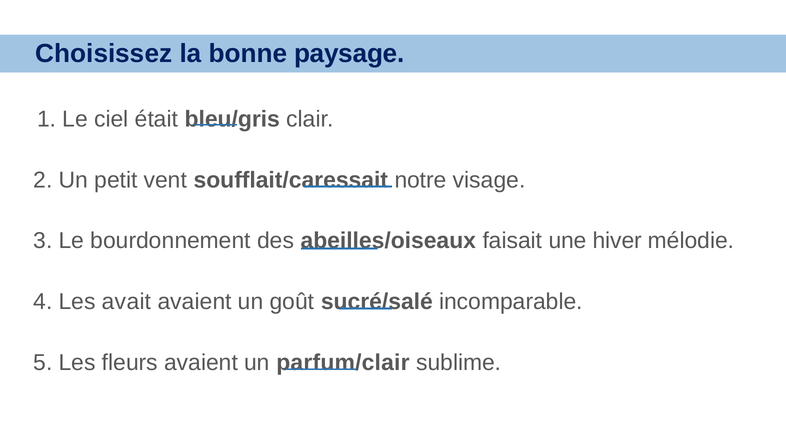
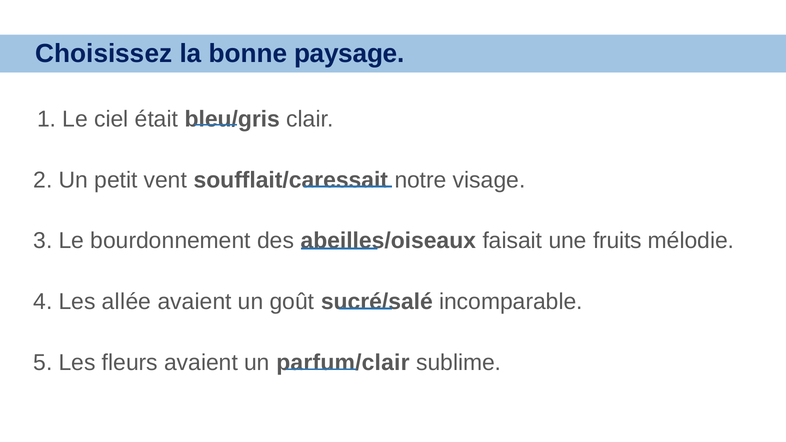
hiver: hiver -> fruits (617, 241)
avait: avait -> allée (127, 302)
